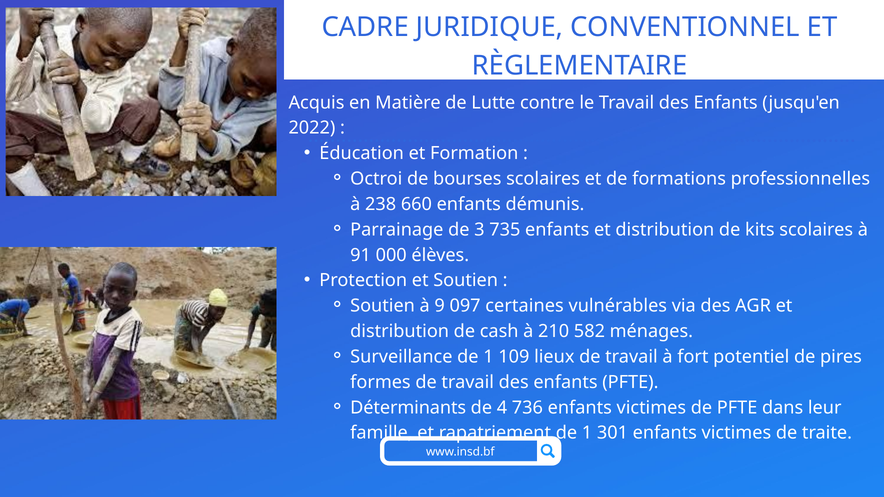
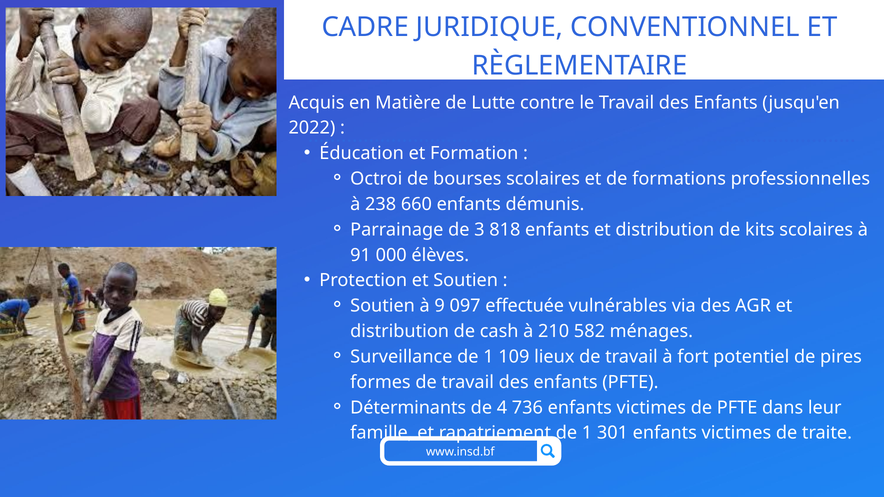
735: 735 -> 818 (505, 230)
certaines: certaines -> effectuée (525, 306)
